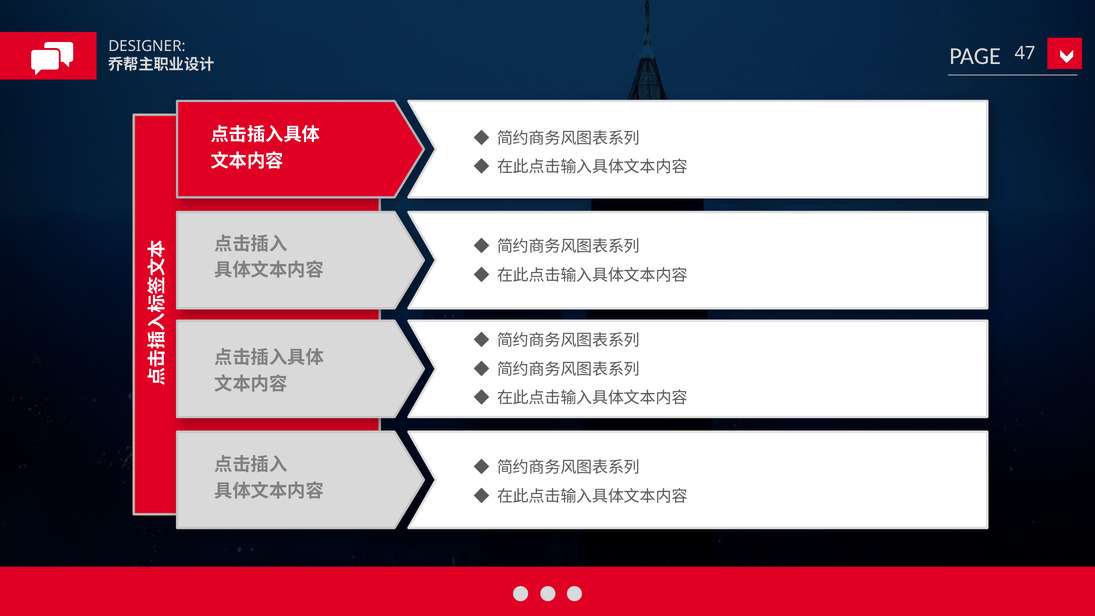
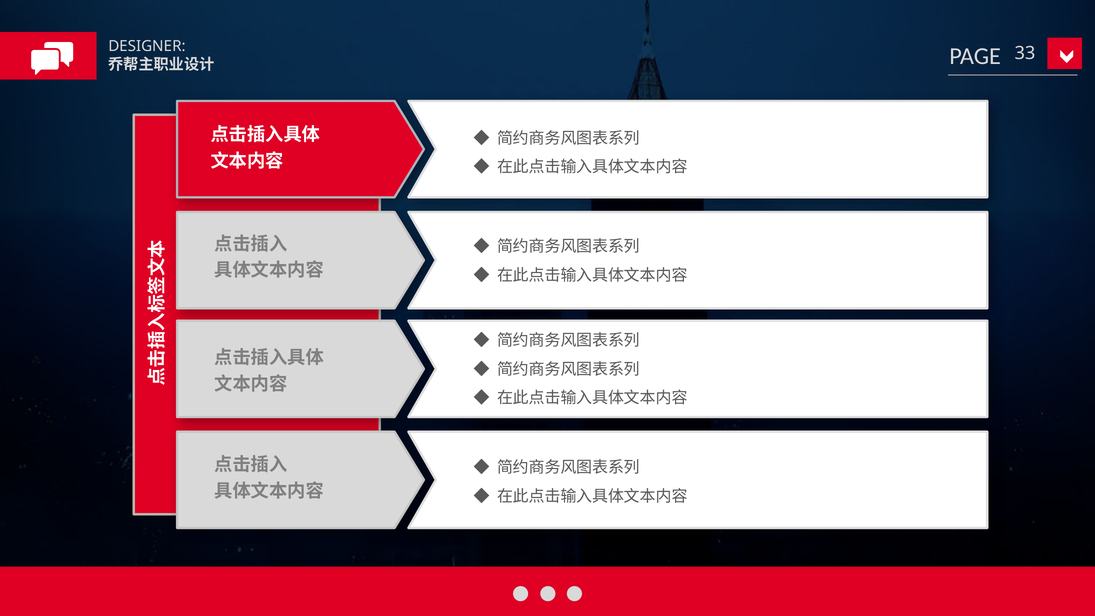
47: 47 -> 33 (1025, 53)
